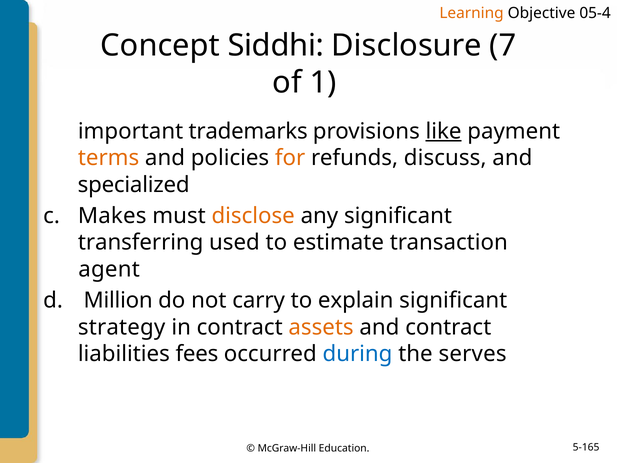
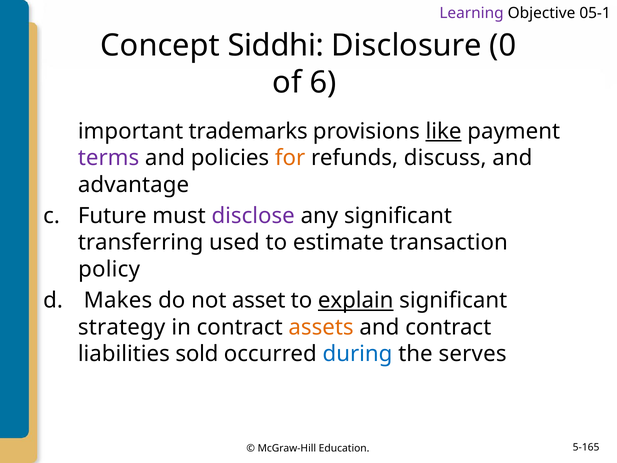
Learning colour: orange -> purple (472, 13)
05-4: 05-4 -> 05-1 (595, 13)
7: 7 -> 0 (503, 45)
1: 1 -> 6 (323, 82)
terms colour: orange -> purple (109, 158)
specialized: specialized -> advantage (134, 185)
Makes: Makes -> Future (112, 216)
disclose colour: orange -> purple (253, 216)
agent: agent -> policy (109, 269)
Million: Million -> Makes (118, 300)
carry: carry -> asset (259, 300)
explain underline: none -> present (356, 300)
fees: fees -> sold (197, 354)
